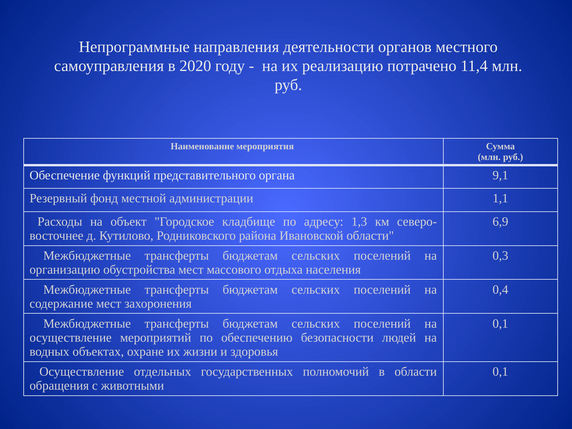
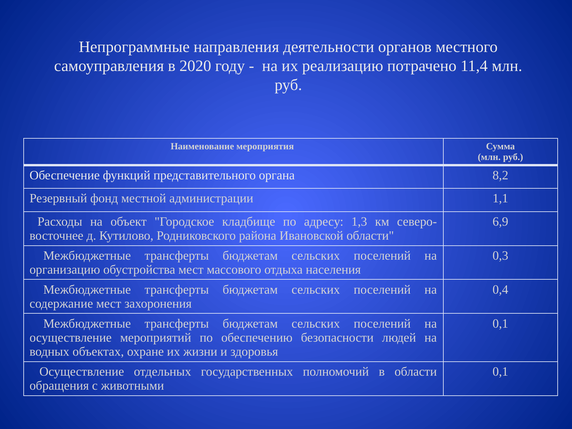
9,1: 9,1 -> 8,2 (500, 175)
